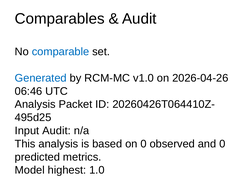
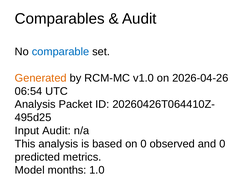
Generated colour: blue -> orange (41, 78)
06:46: 06:46 -> 06:54 (29, 91)
highest: highest -> months (67, 170)
